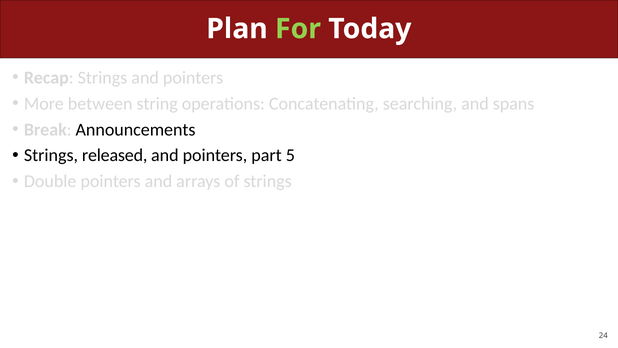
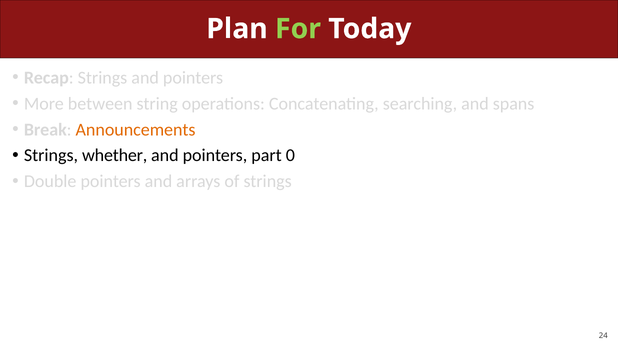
Announcements colour: black -> orange (136, 129)
released: released -> whether (115, 155)
5: 5 -> 0 (290, 155)
